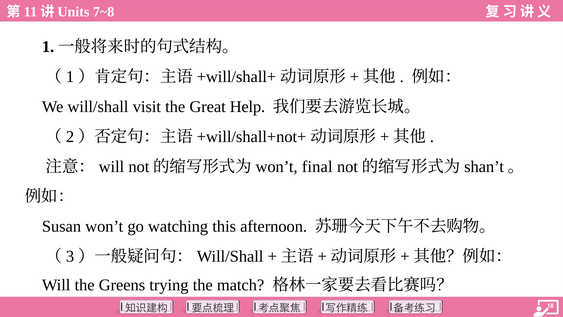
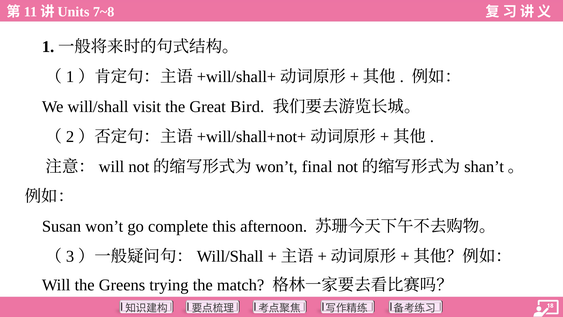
Help: Help -> Bird (247, 107)
watching: watching -> complete (178, 226)
